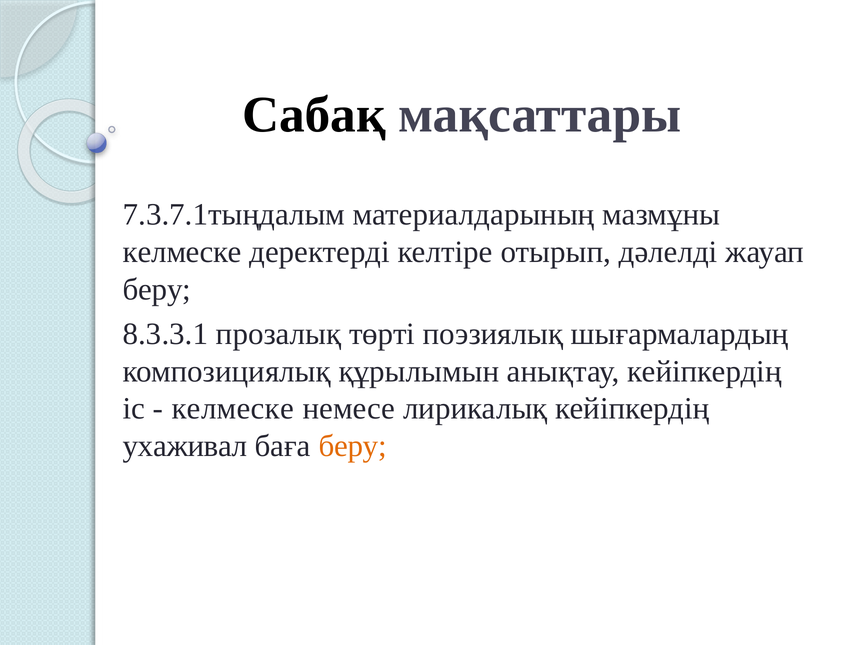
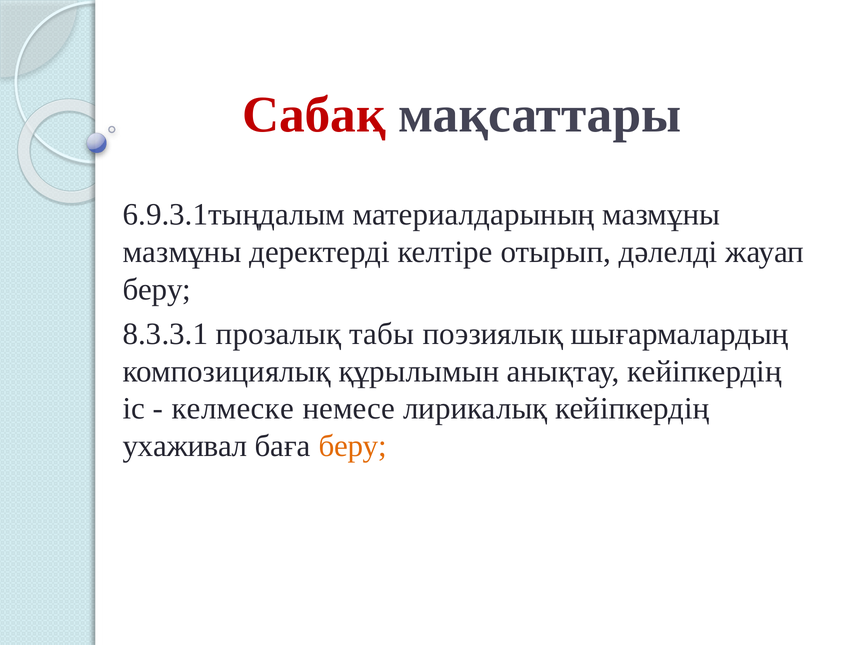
Сабақ colour: black -> red (314, 115)
7.3.7.1тыңдалым: 7.3.7.1тыңдалым -> 6.9.3.1тыңдалым (234, 215)
келмеске: келмеске -> мазмұны (182, 252)
төрті: төрті -> табы (382, 334)
